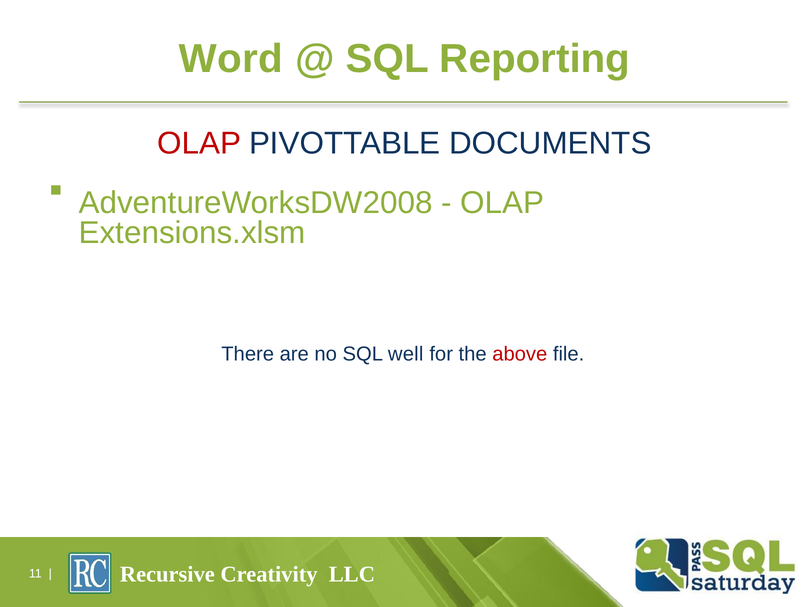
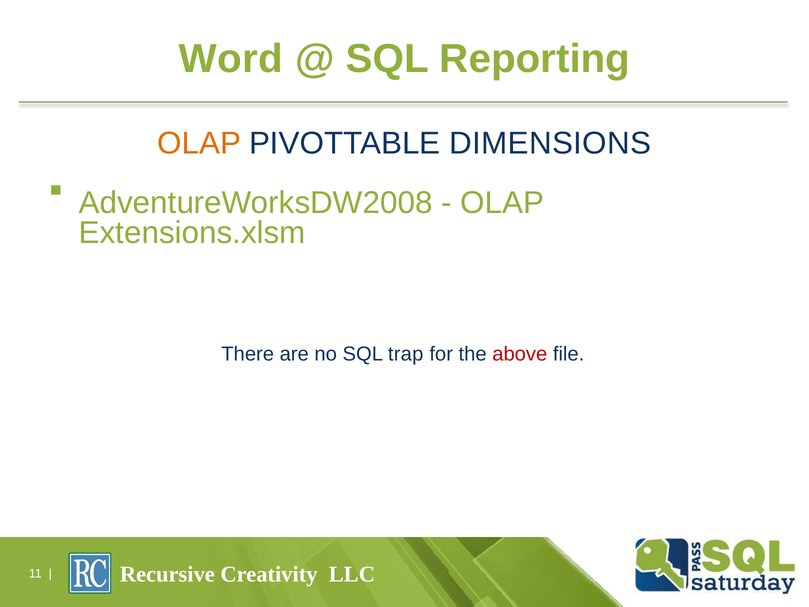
OLAP colour: red -> orange (199, 143)
DOCUMENTS: DOCUMENTS -> DIMENSIONS (550, 143)
well: well -> trap (406, 354)
